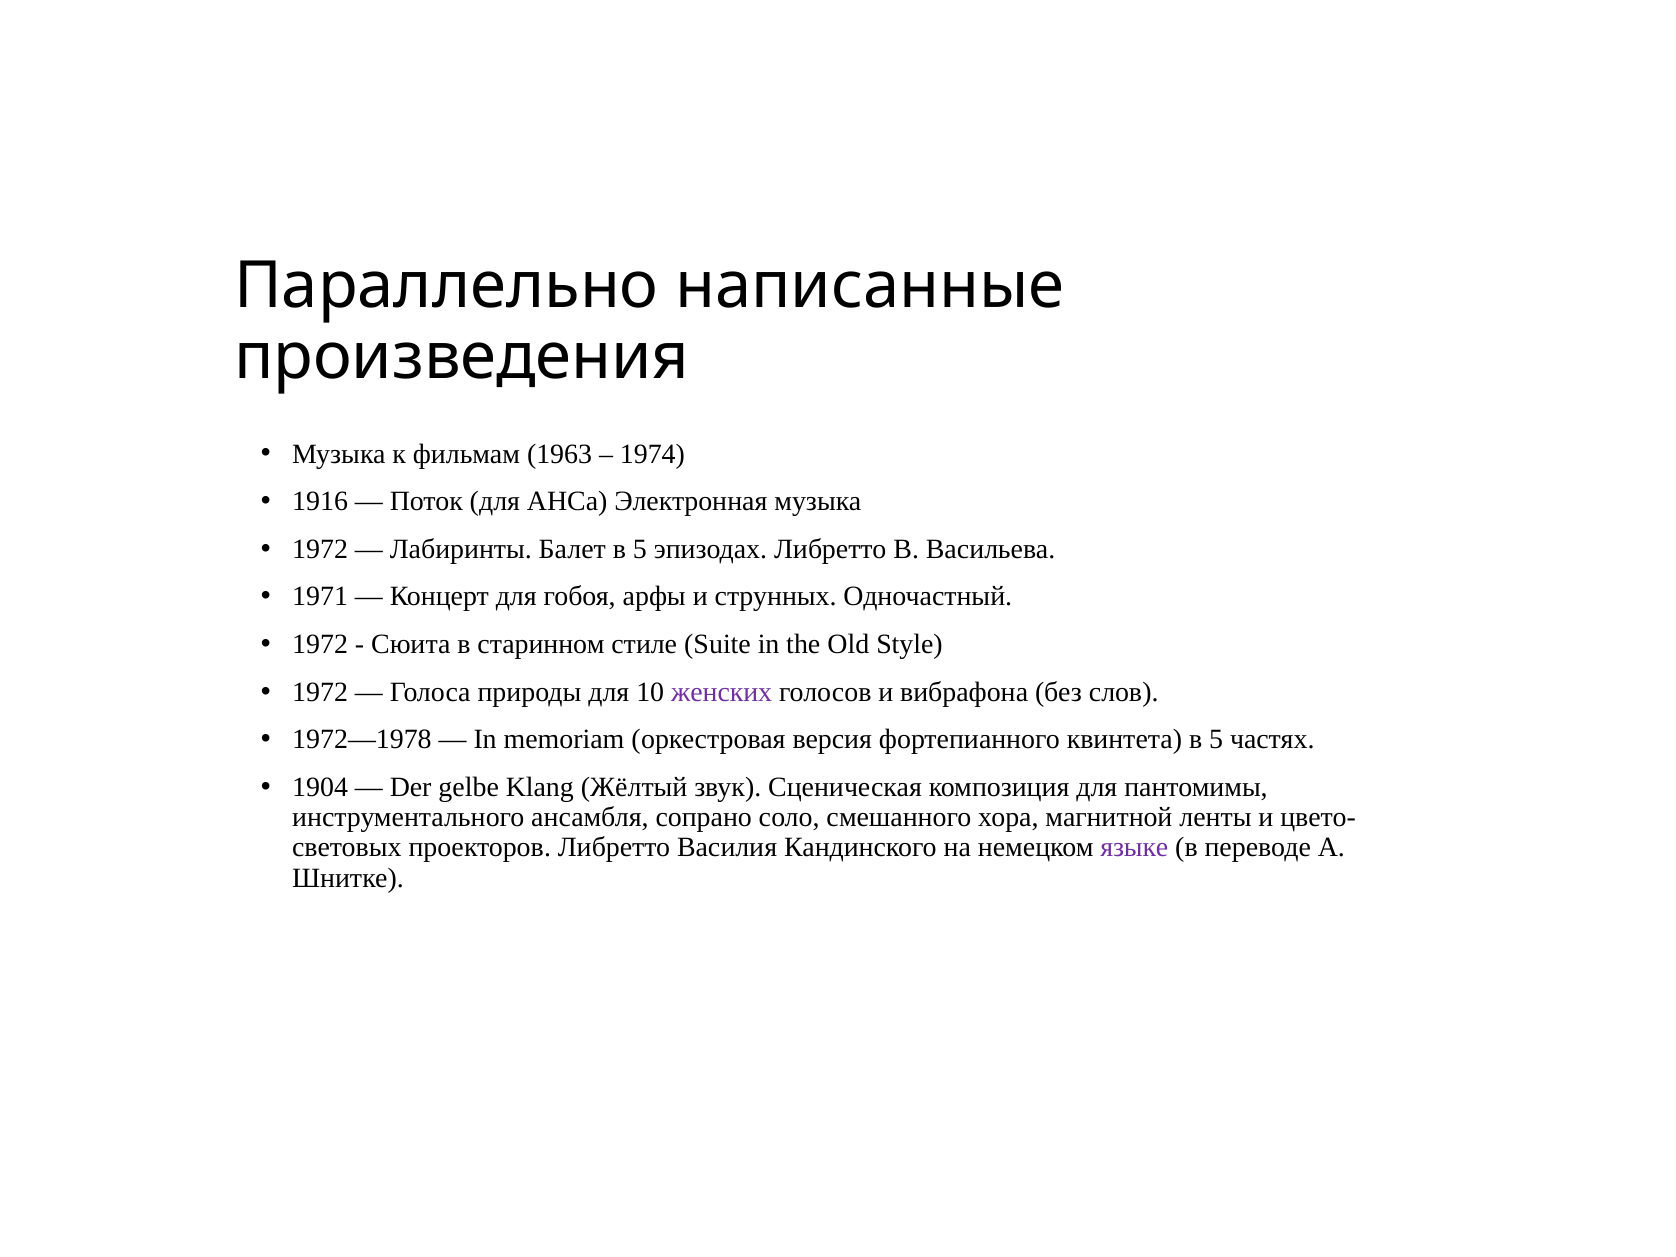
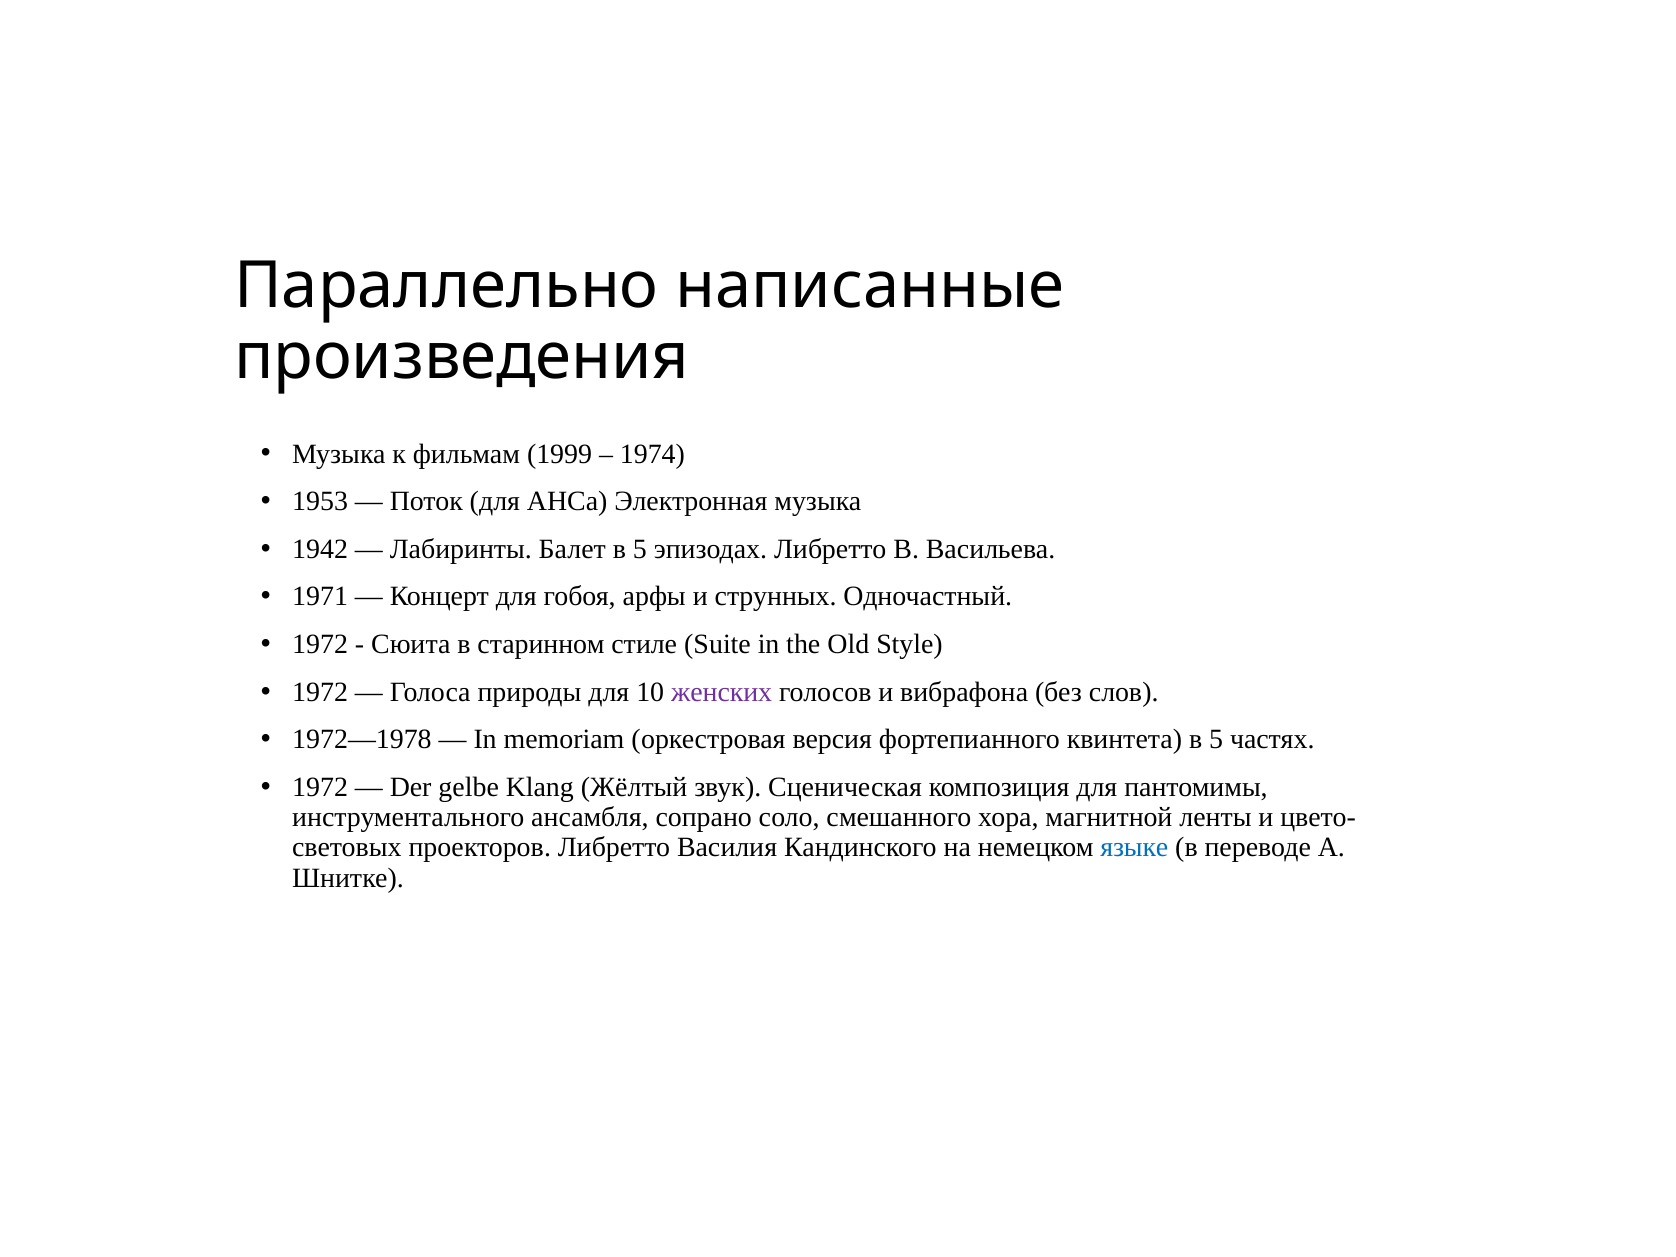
1963: 1963 -> 1999 (560, 454)
1916: 1916 -> 1953 (320, 502)
1972: 1972 -> 1942 (320, 549)
1904: 1904 -> 1972 (320, 787)
языке colour: purple -> blue (1134, 848)
